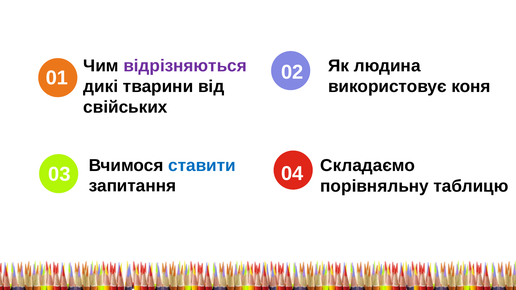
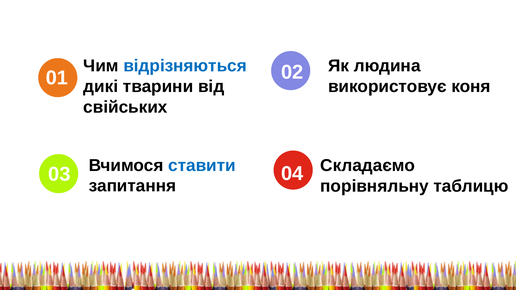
відрізняються colour: purple -> blue (185, 66)
